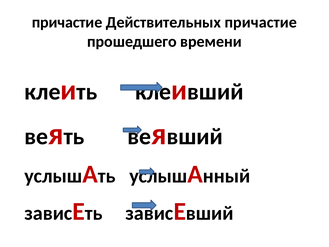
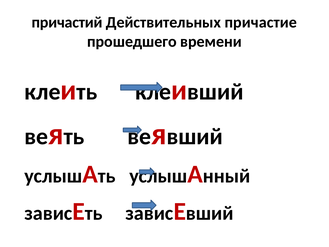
причастие: причастие -> причастий (67, 22)
